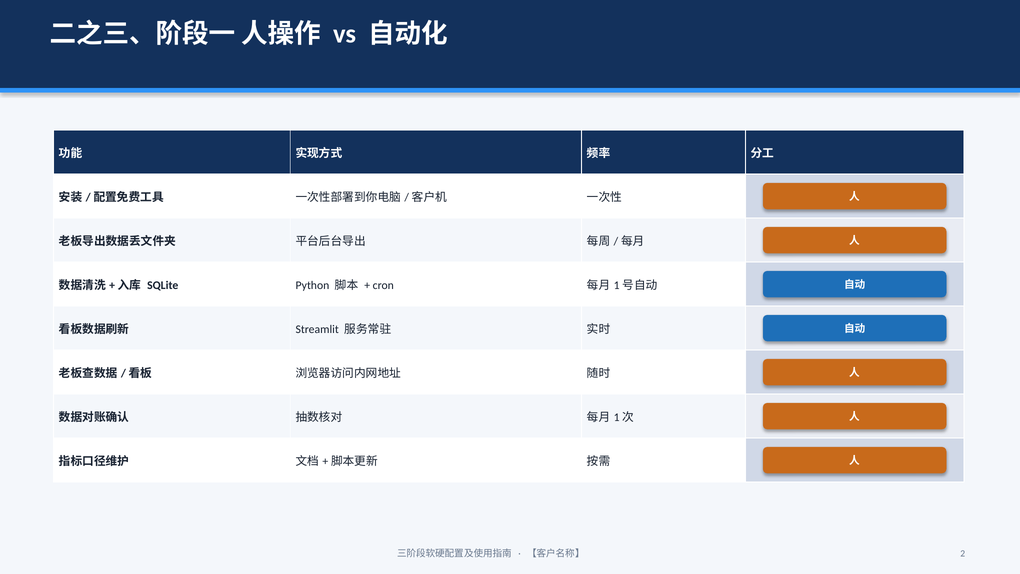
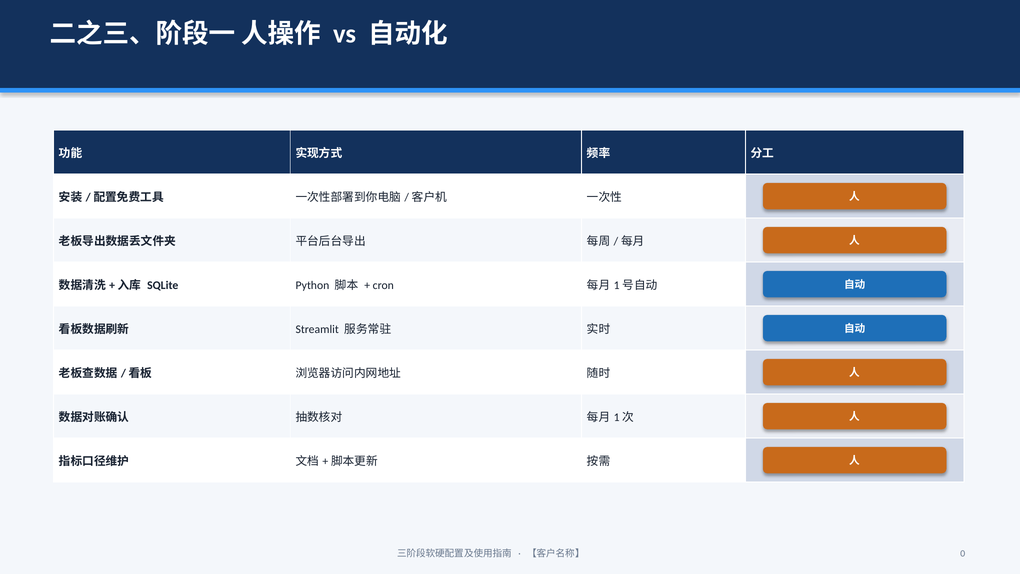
2: 2 -> 0 (963, 553)
